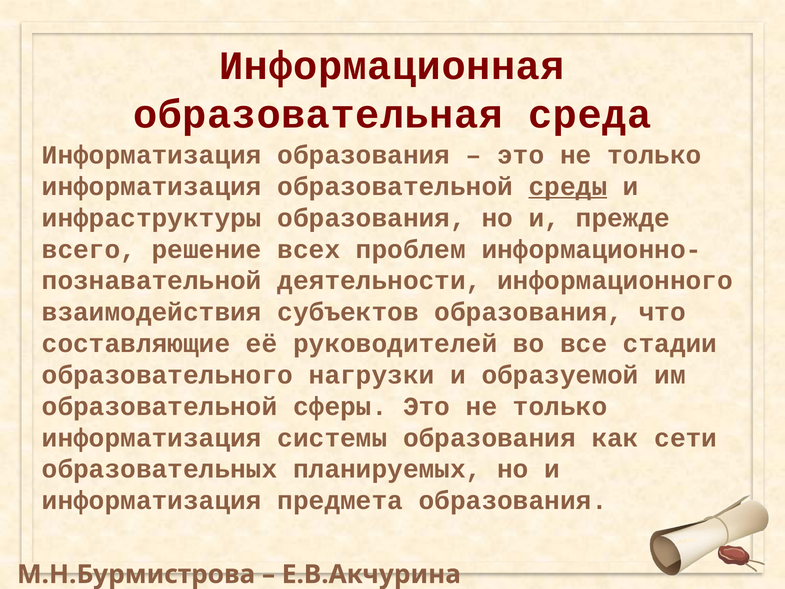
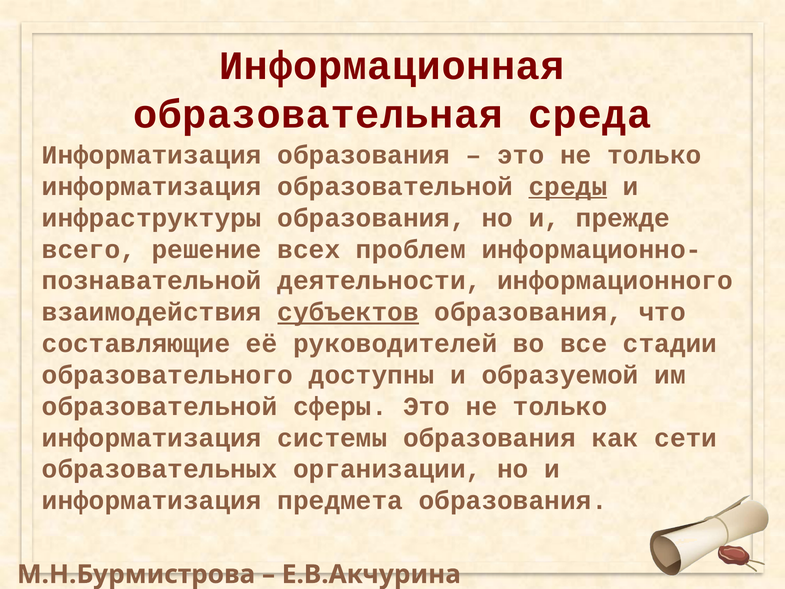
субъектов underline: none -> present (348, 312)
нагрузки: нагрузки -> доступны (372, 375)
планируемых: планируемых -> организации (387, 469)
